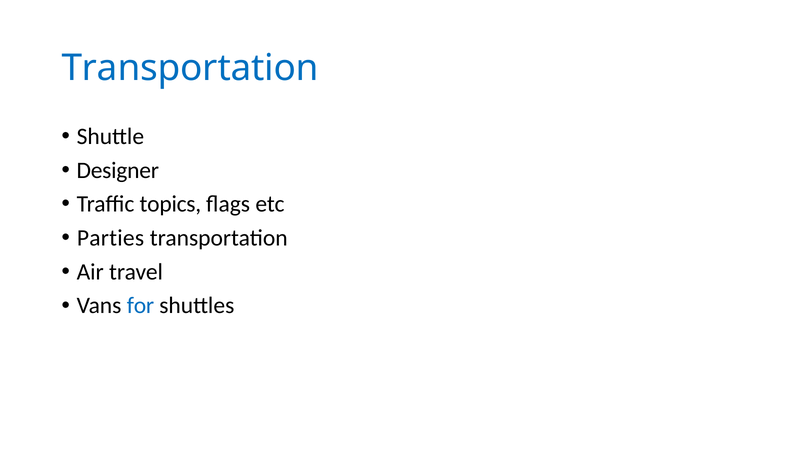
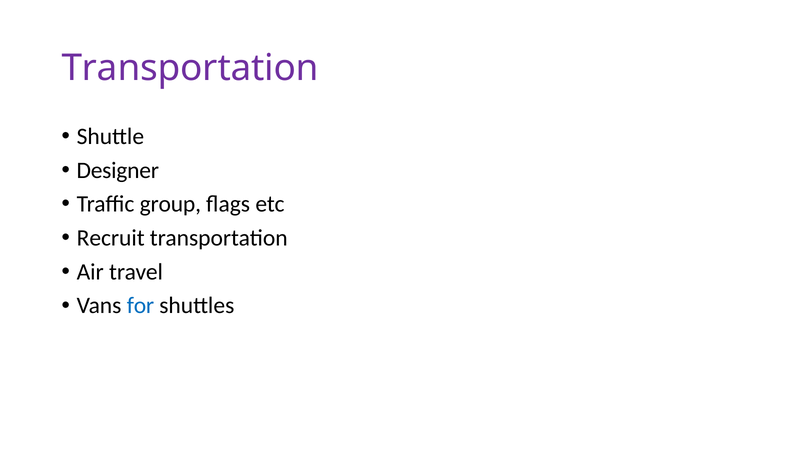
Transportation colour: blue -> purple (190, 68)
topics: topics -> group (170, 204)
Parties: Parties -> Recruit (111, 238)
